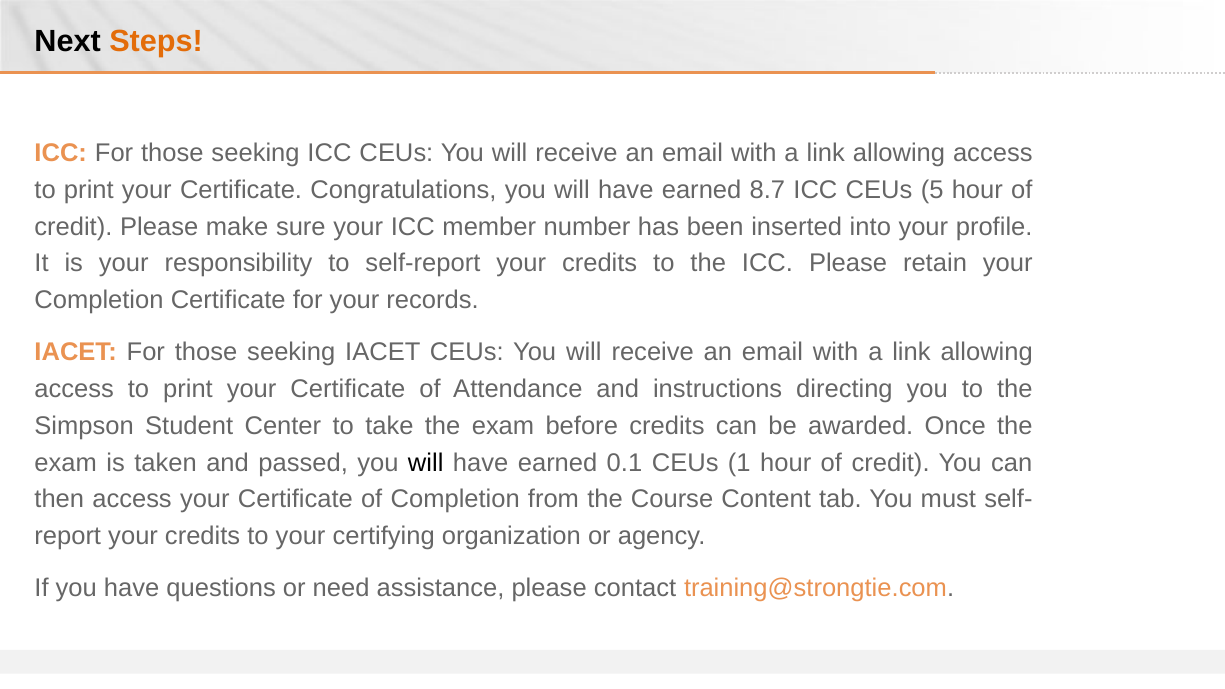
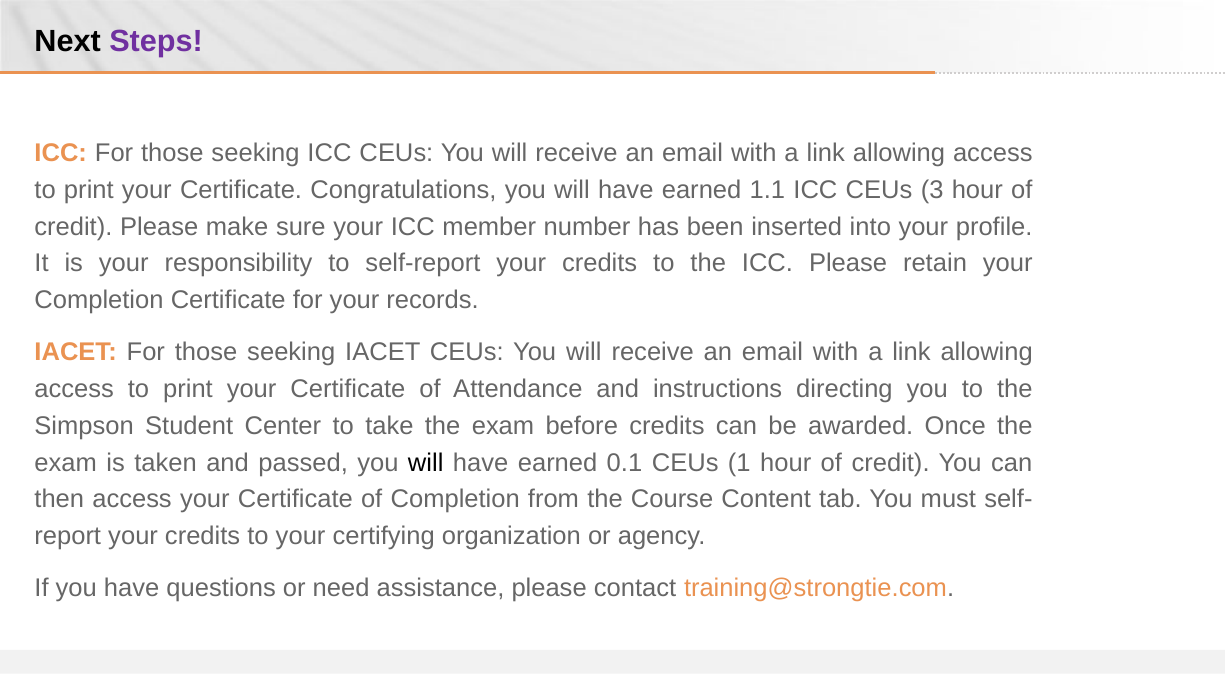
Steps colour: orange -> purple (156, 42)
8.7: 8.7 -> 1.1 (767, 190)
5: 5 -> 3 (932, 190)
